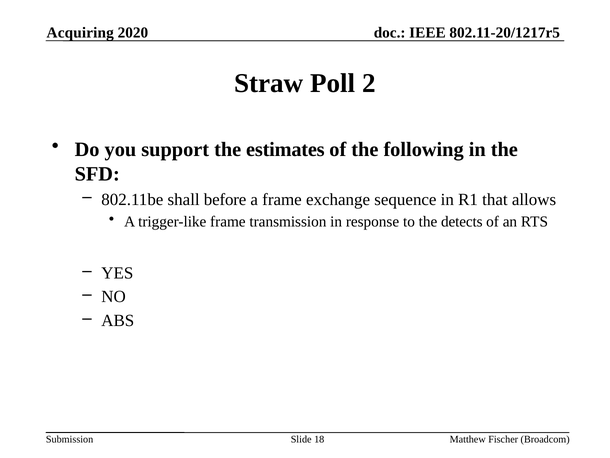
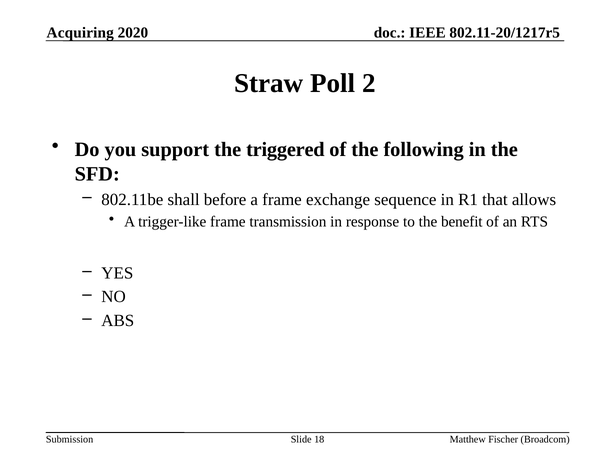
estimates: estimates -> triggered (285, 149)
detects: detects -> benefit (462, 222)
